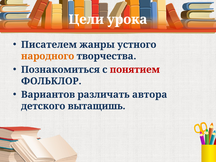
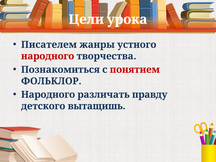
народного colour: orange -> red (48, 56)
Вариантов: Вариантов -> Народного (48, 95)
автора: автора -> правду (150, 95)
